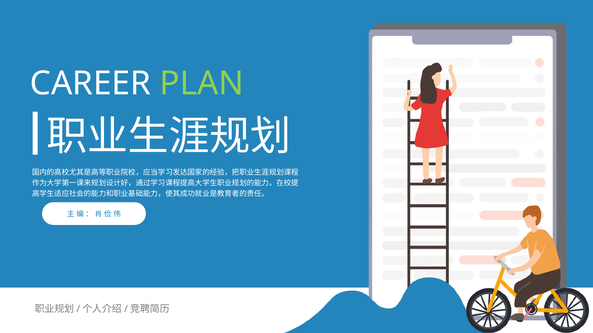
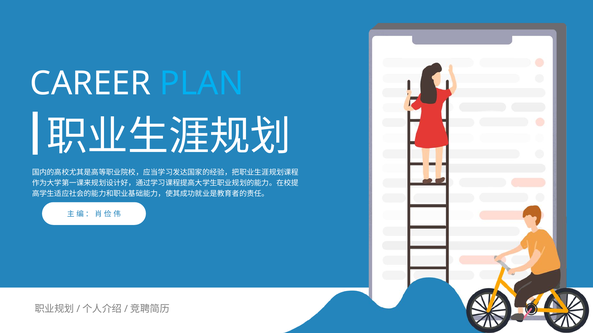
PLAN colour: light green -> light blue (202, 84)
